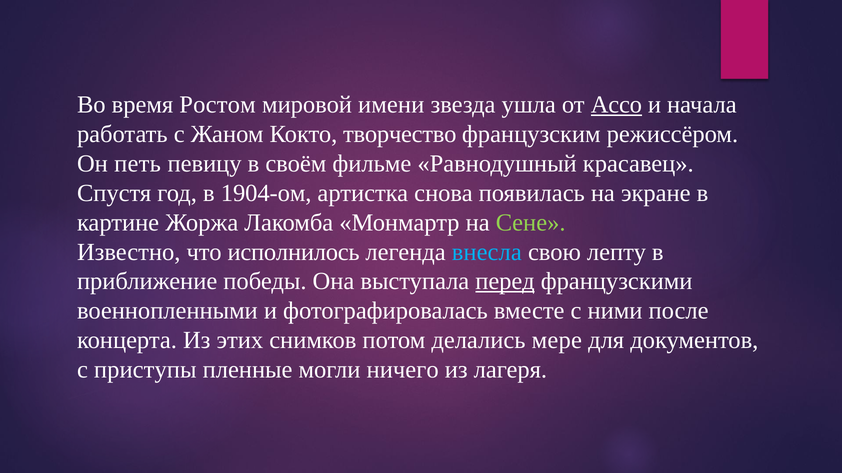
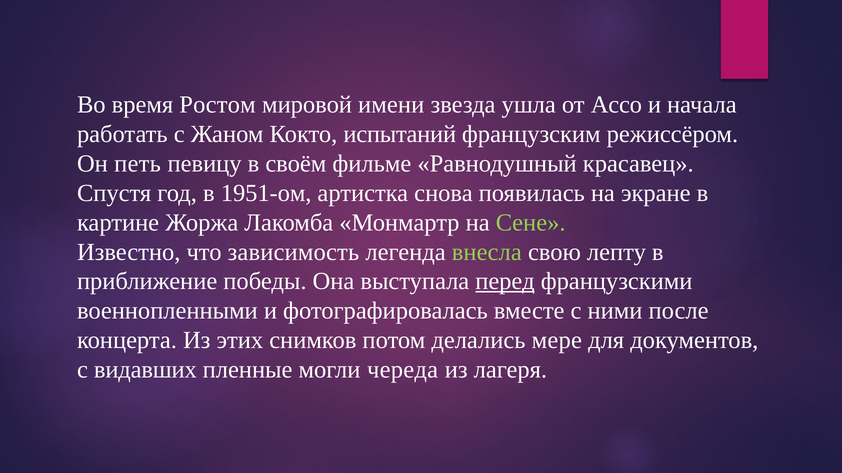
Ассо underline: present -> none (616, 105)
творчество: творчество -> испытаний (400, 134)
1904-ом: 1904-ом -> 1951-ом (266, 193)
исполнилось: исполнилось -> зависимость (293, 252)
внесла colour: light blue -> light green (487, 252)
приступы: приступы -> видавших (145, 370)
ничего: ничего -> череда (403, 370)
